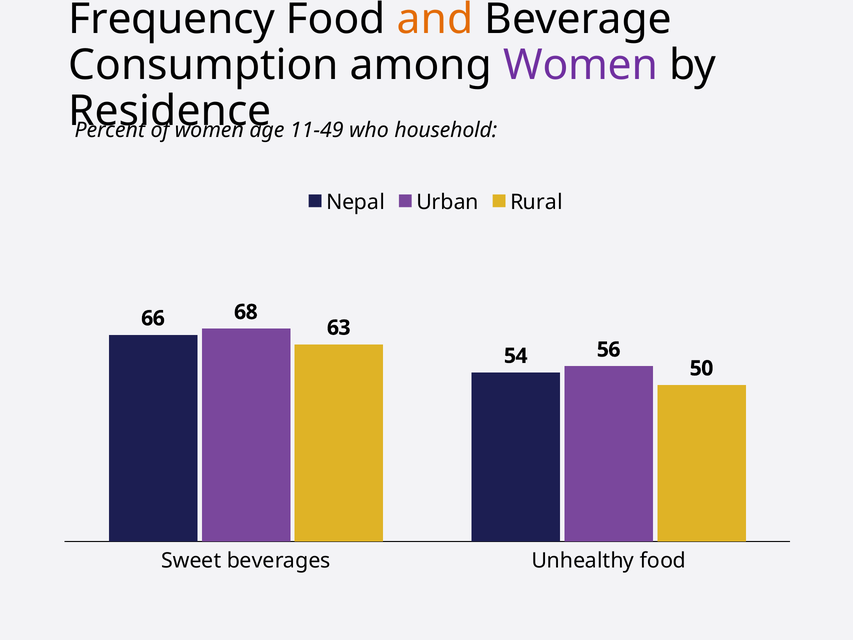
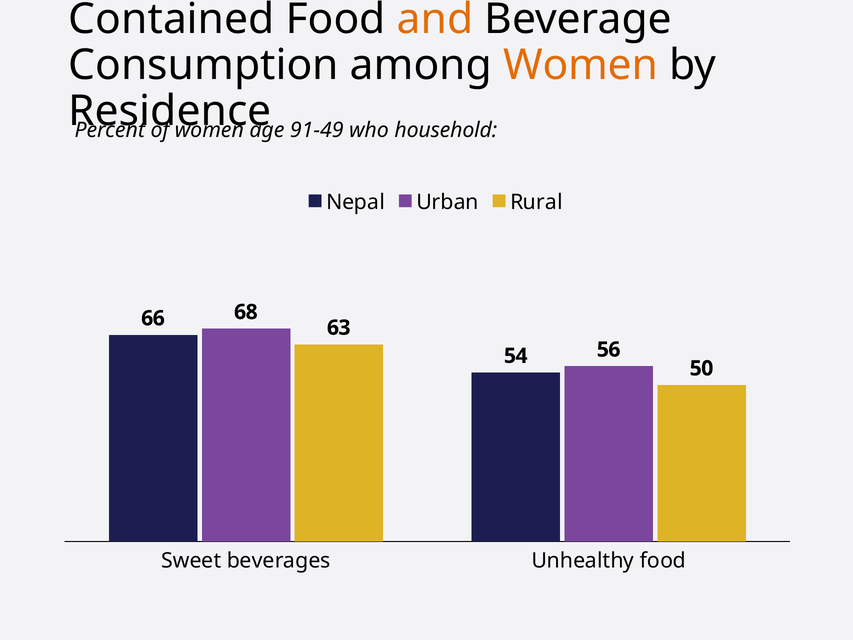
Frequency: Frequency -> Contained (172, 19)
Women colour: purple -> orange (581, 65)
11-49: 11-49 -> 91-49 (317, 130)
